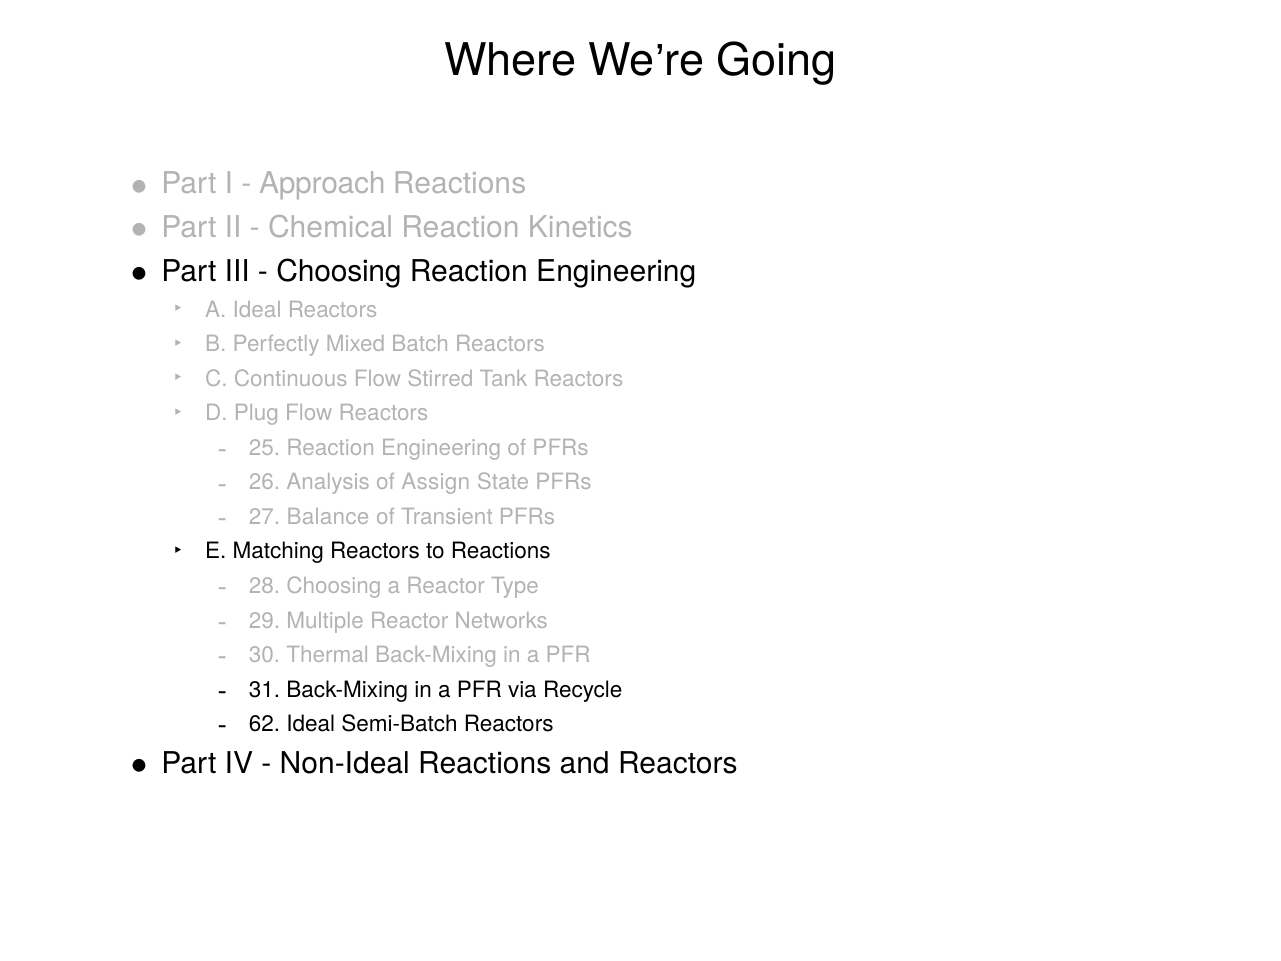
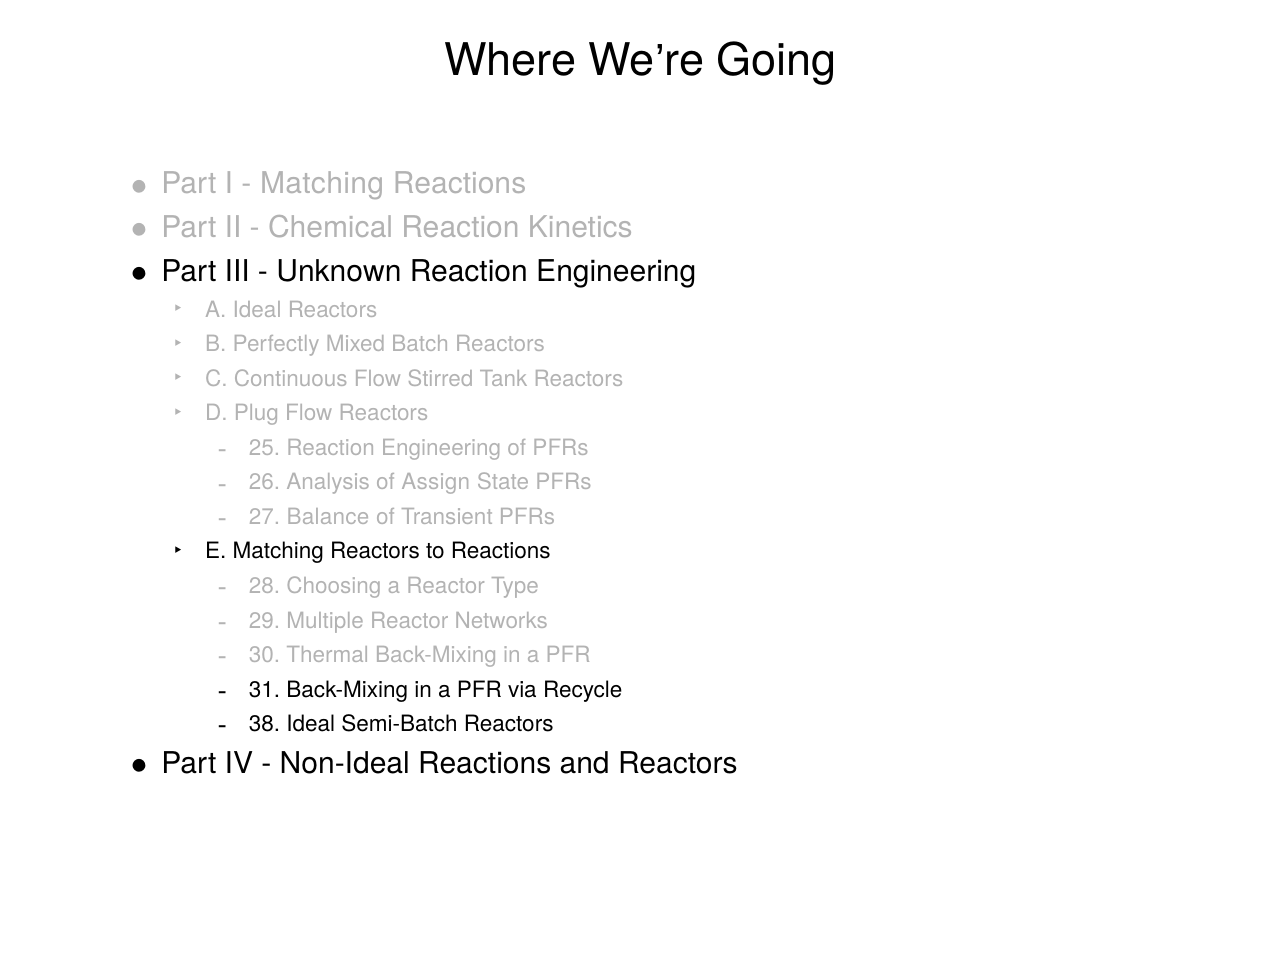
Approach: Approach -> Matching (322, 184)
Choosing: Choosing -> Unknown (339, 271)
62: 62 -> 38 (265, 724)
